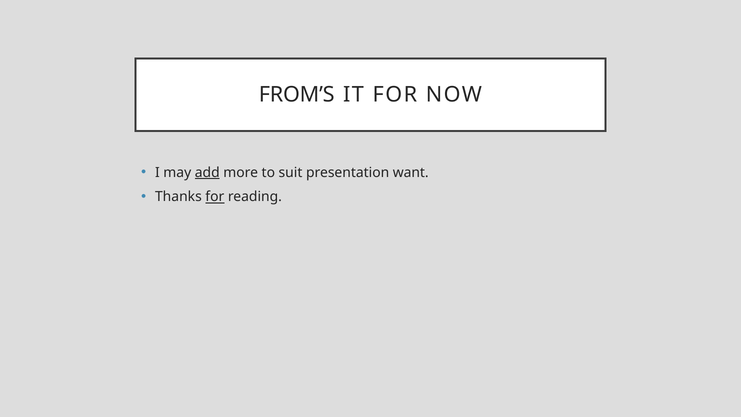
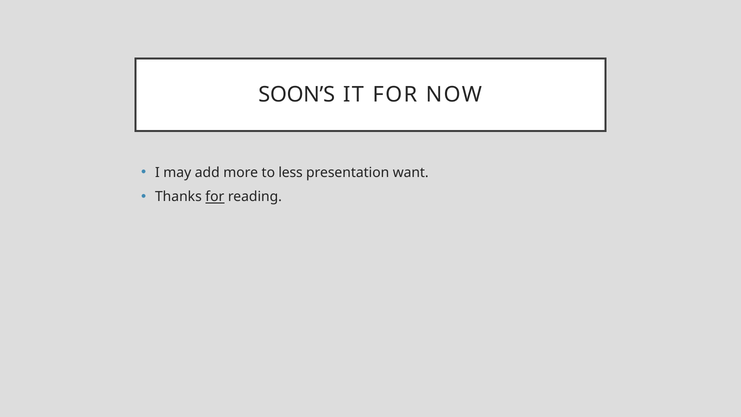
FROM’S: FROM’S -> SOON’S (297, 95)
add underline: present -> none (207, 172)
suit: suit -> less (291, 172)
